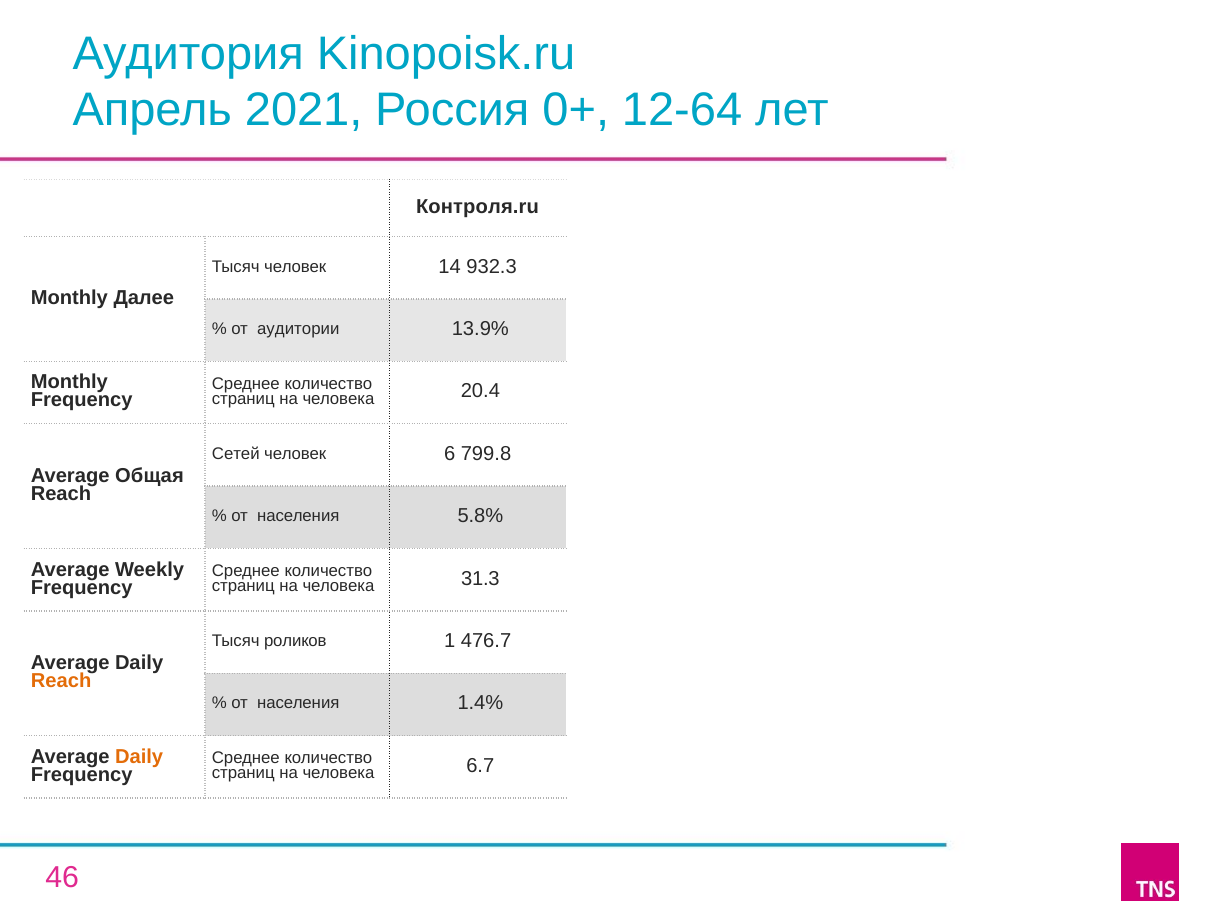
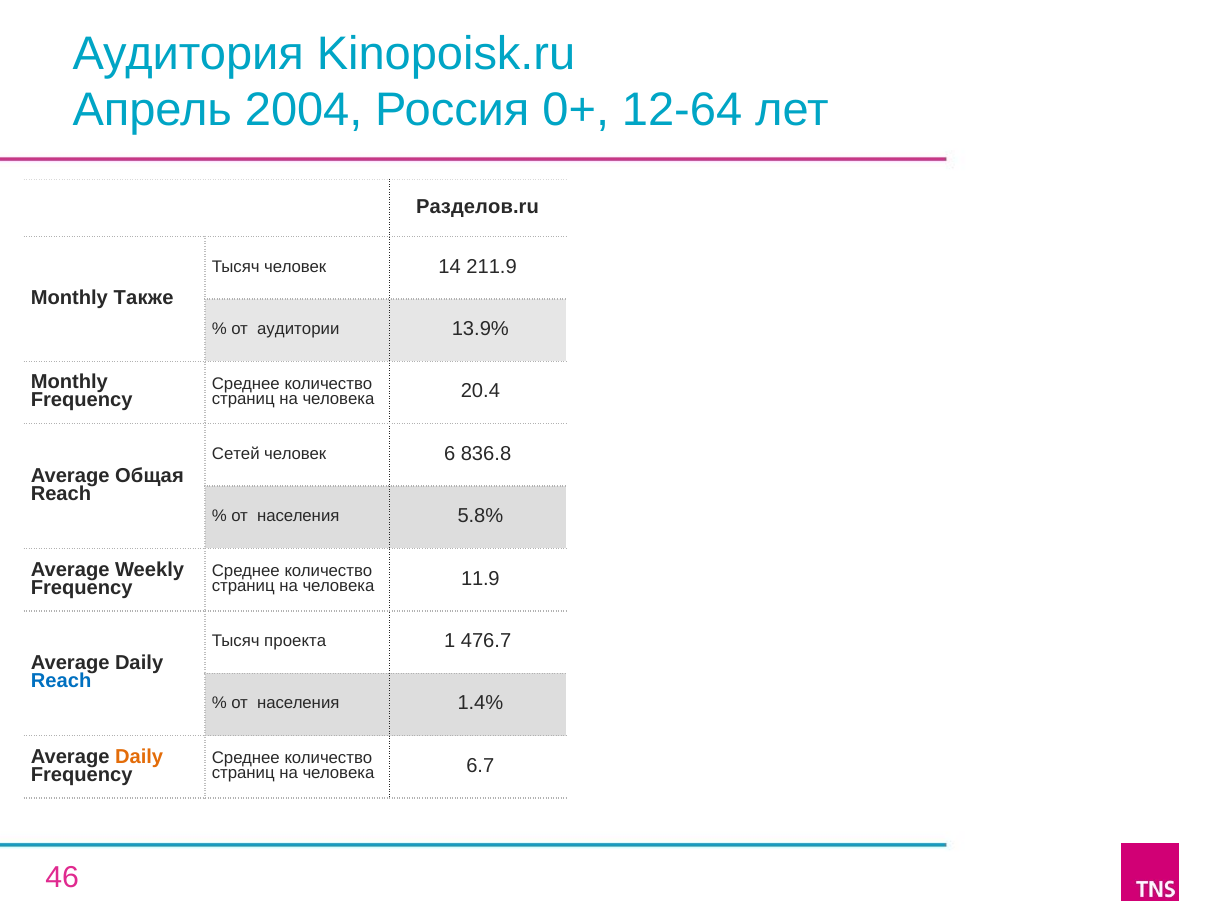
2021: 2021 -> 2004 (304, 110)
Контроля.ru: Контроля.ru -> Разделов.ru (477, 207)
932.3: 932.3 -> 211.9 (492, 267)
Далее: Далее -> Также (144, 298)
799.8: 799.8 -> 836.8 (486, 454)
31.3: 31.3 -> 11.9 (480, 579)
роликов: роликов -> проекта (295, 641)
Reach colour: orange -> blue (61, 681)
